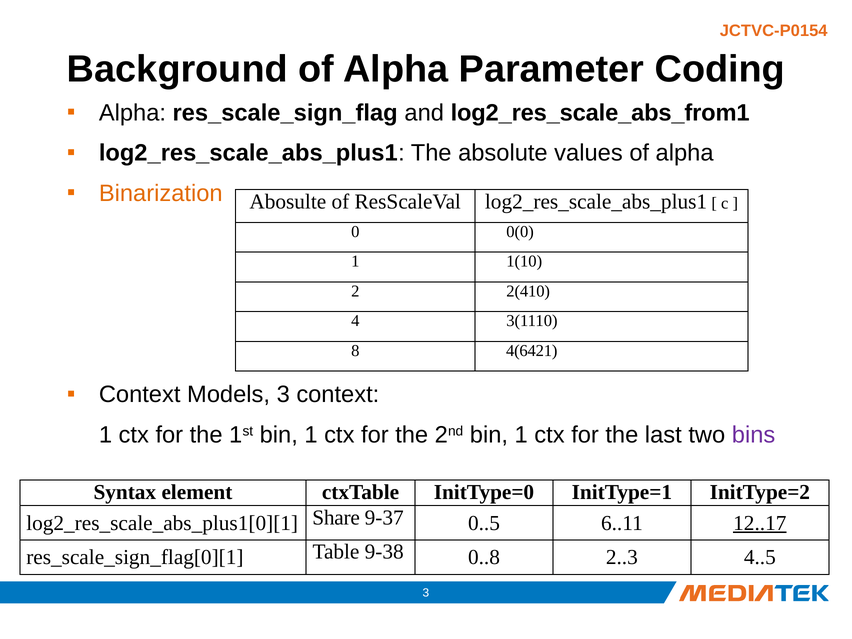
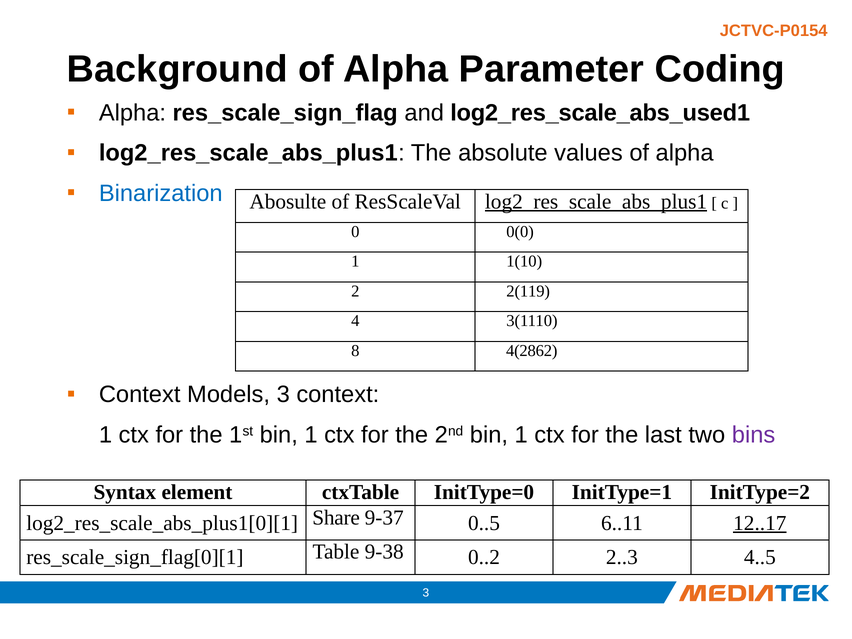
log2_res_scale_abs_from1: log2_res_scale_abs_from1 -> log2_res_scale_abs_used1 (600, 113)
Binarization colour: orange -> blue (161, 193)
log2_res_scale_abs_plus1 underline: none -> present (596, 202)
2(410: 2(410 -> 2(119 (528, 291)
4(6421: 4(6421 -> 4(2862 (532, 351)
0..8: 0..8 -> 0..2 (484, 557)
